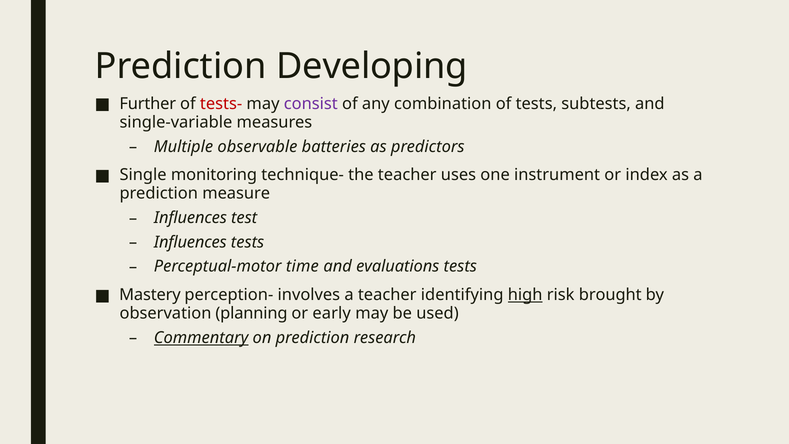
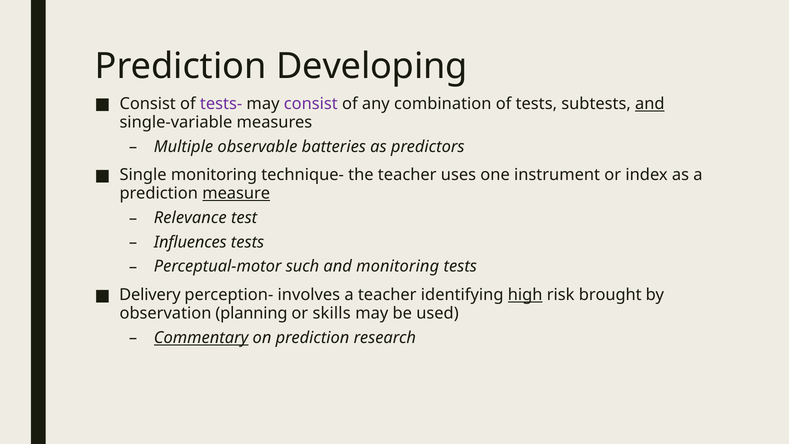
Further: Further -> Consist (148, 104)
tests- colour: red -> purple (221, 104)
and underline: none -> present (650, 104)
measure underline: none -> present (236, 193)
Influences: Influences -> Relevance (190, 218)
time: time -> such (302, 266)
and evaluations: evaluations -> monitoring (398, 266)
Mastery: Mastery -> Delivery (150, 295)
early: early -> skills (332, 313)
